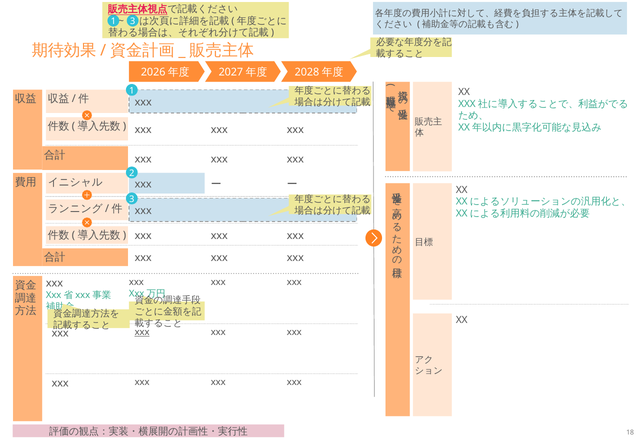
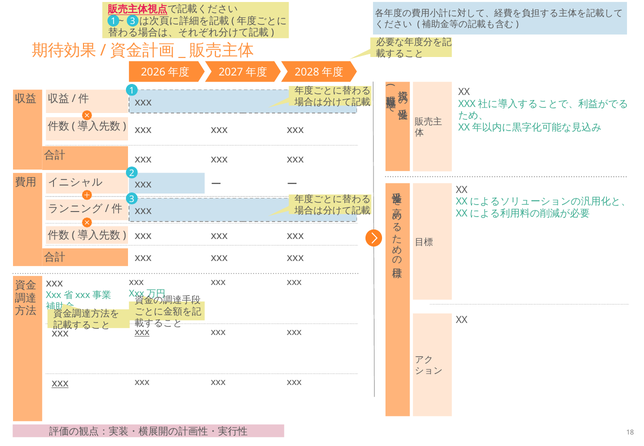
xxx underline: none -> present (60, 383)
